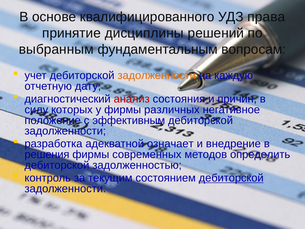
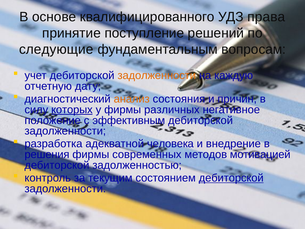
дисциплины: дисциплины -> поступление (144, 33)
выбранным: выбранным -> следующие (56, 49)
анализ colour: red -> orange (132, 99)
которых underline: none -> present (72, 110)
означает: означает -> человека (170, 144)
определить: определить -> мотивацией (260, 154)
